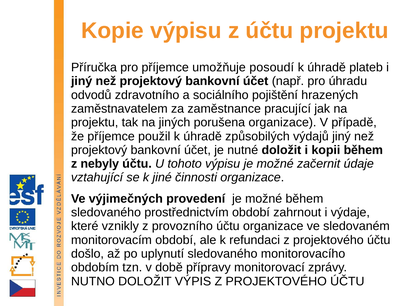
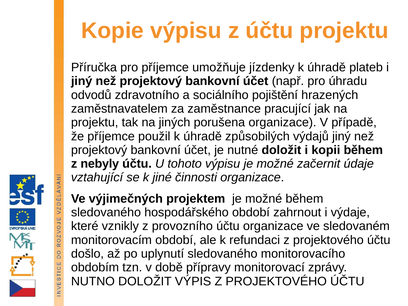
posoudí: posoudí -> jízdenky (272, 67)
provedení: provedení -> projektem (196, 199)
prostřednictvím: prostřednictvím -> hospodářského (187, 212)
